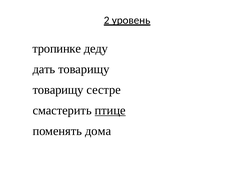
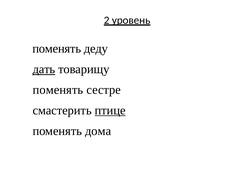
тропинке: тропинке -> поменять (57, 49)
дать underline: none -> present (44, 69)
товарищу: товарищу -> поменять (58, 90)
